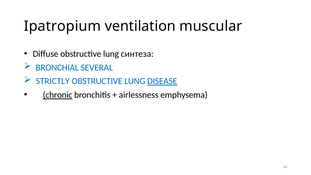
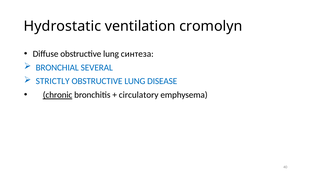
Ipatropium: Ipatropium -> Hydrostatic (62, 26)
muscular: muscular -> cromolyn (211, 26)
DISEASE underline: present -> none (162, 81)
airlessness: airlessness -> circulatory (139, 95)
